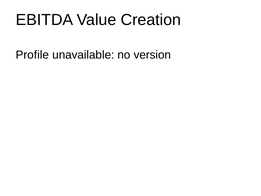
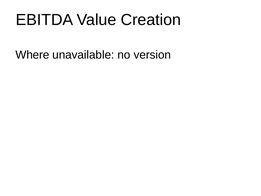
Profile: Profile -> Where (32, 55)
